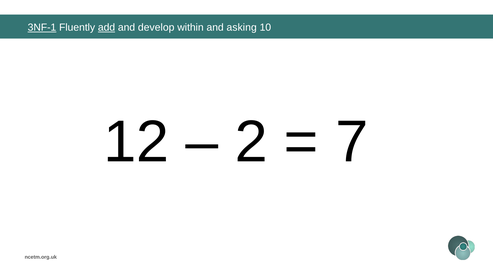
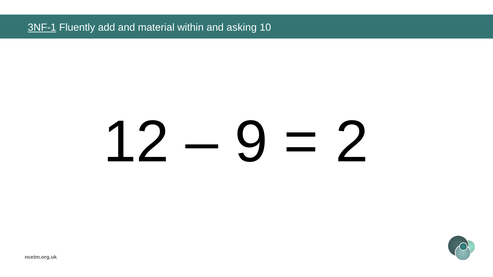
add underline: present -> none (107, 28)
develop: develop -> material (156, 28)
2: 2 -> 9 (251, 142)
7: 7 -> 2 (352, 142)
